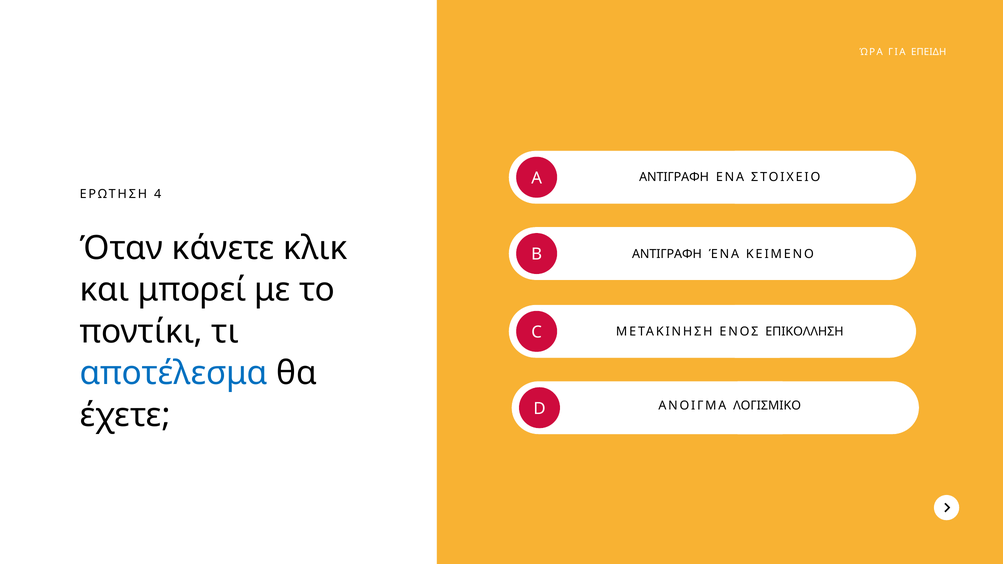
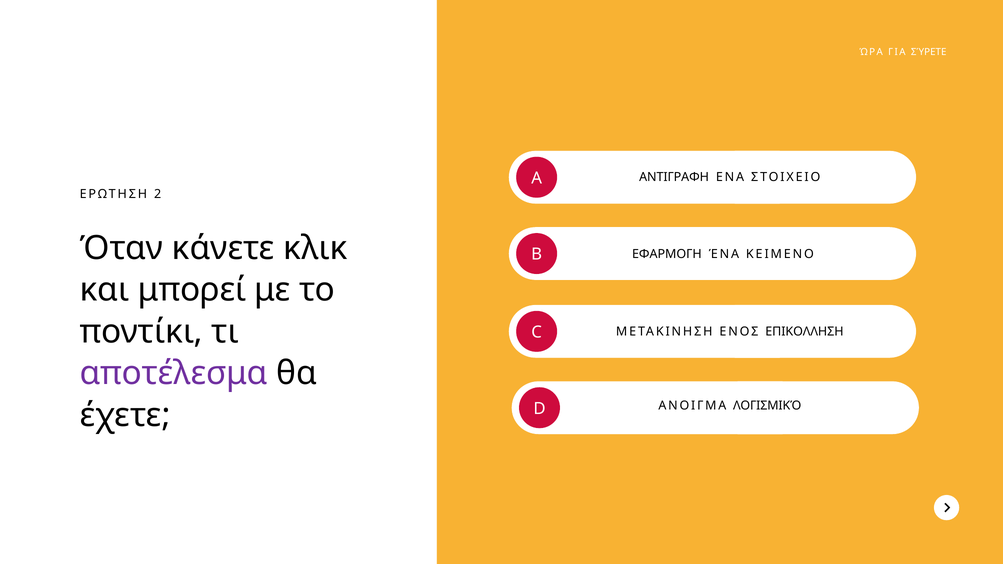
ΕΠΕΙΔΗ: ΕΠΕΙΔΗ -> ΣΎΡΕΤΕ (929, 52)
4: 4 -> 2 (158, 194)
ΑΝΤΙΓΡΑΦΗ: ΑΝΤΙΓΡΑΦΗ -> ΕΦΑΡΜΟΓΗ (667, 254)
αποτέλεσμα colour: blue -> purple (174, 374)
ΛΟΓΙΣΜΙΚΟ: ΛΟΓΙΣΜΙΚΟ -> ΛΟΓΙΣΜΙΚΌ (767, 406)
